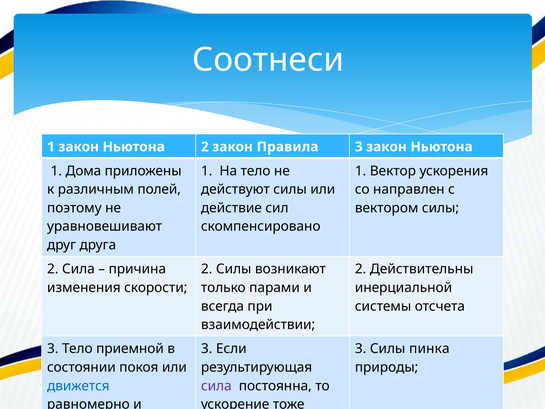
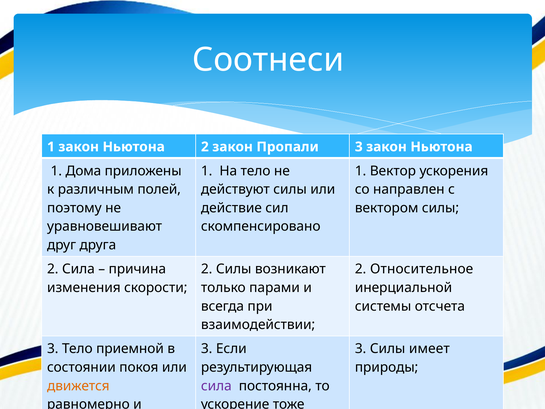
Правила: Правила -> Пропали (288, 147)
Действительны: Действительны -> Относительное (422, 269)
пинка: пинка -> имеет (429, 349)
движется colour: blue -> orange (78, 386)
